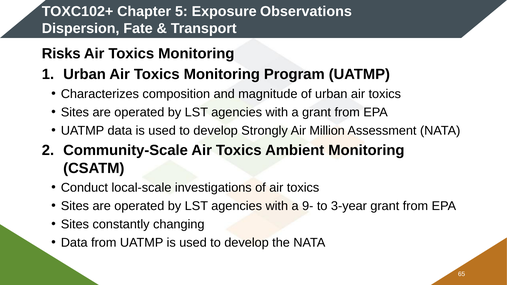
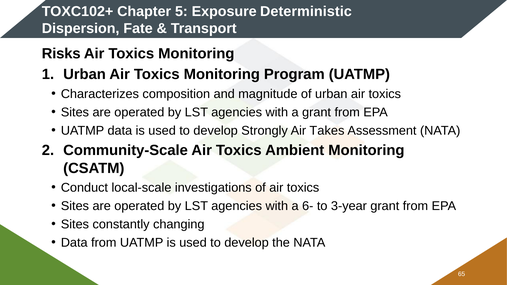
Observations: Observations -> Deterministic (306, 11)
Million: Million -> Takes (327, 131)
9-: 9- -> 6- (308, 206)
